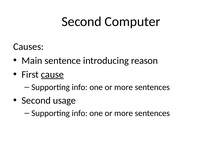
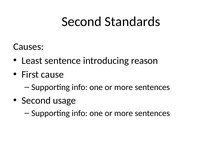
Computer: Computer -> Standards (132, 21)
Main: Main -> Least (32, 60)
cause underline: present -> none (52, 74)
